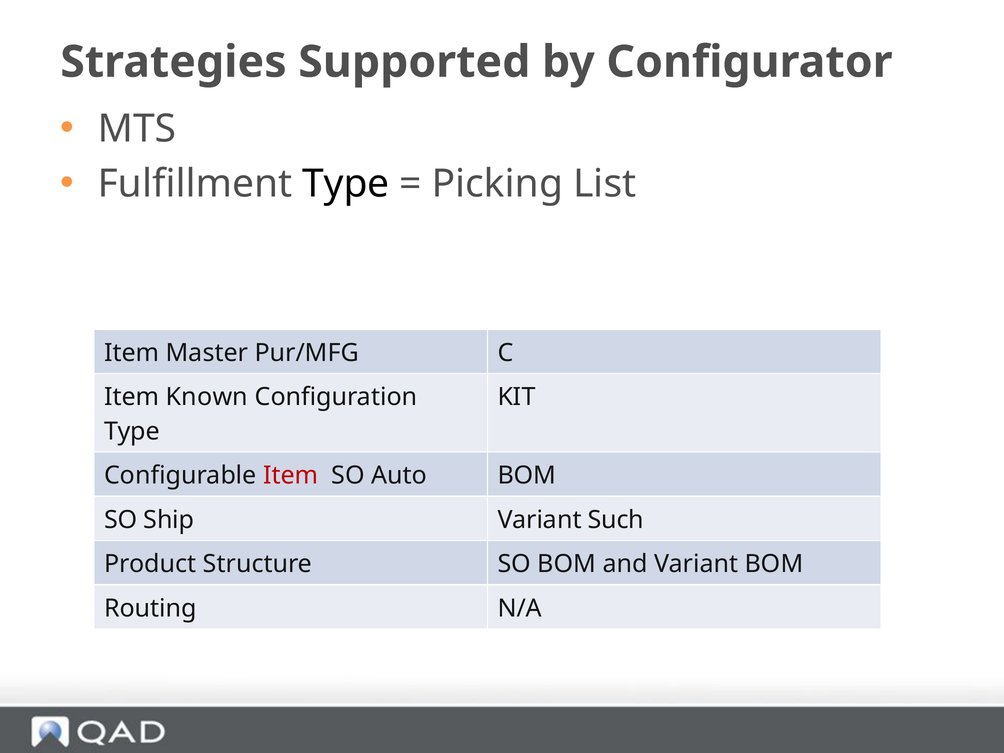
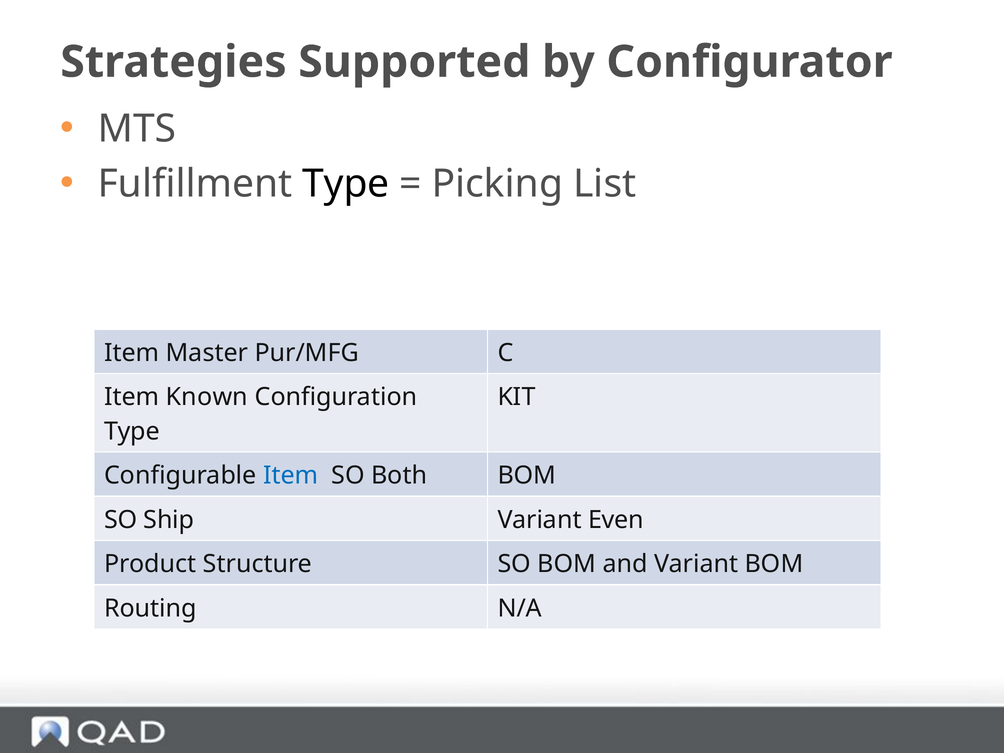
Item colour: red -> blue (291, 476)
Auto: Auto -> Both (399, 476)
Such: Such -> Even (616, 520)
